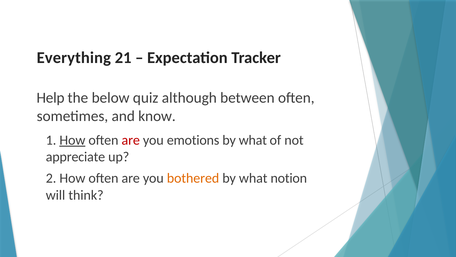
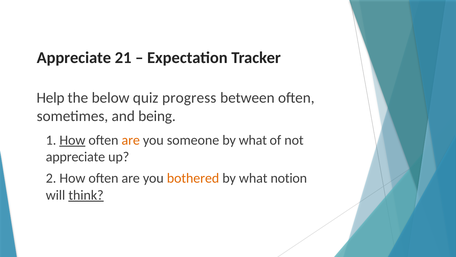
Everything: Everything -> Appreciate (74, 58)
although: although -> progress (189, 98)
know: know -> being (157, 116)
are colour: red -> orange (131, 140)
emotions: emotions -> someone (193, 140)
think underline: none -> present (86, 195)
